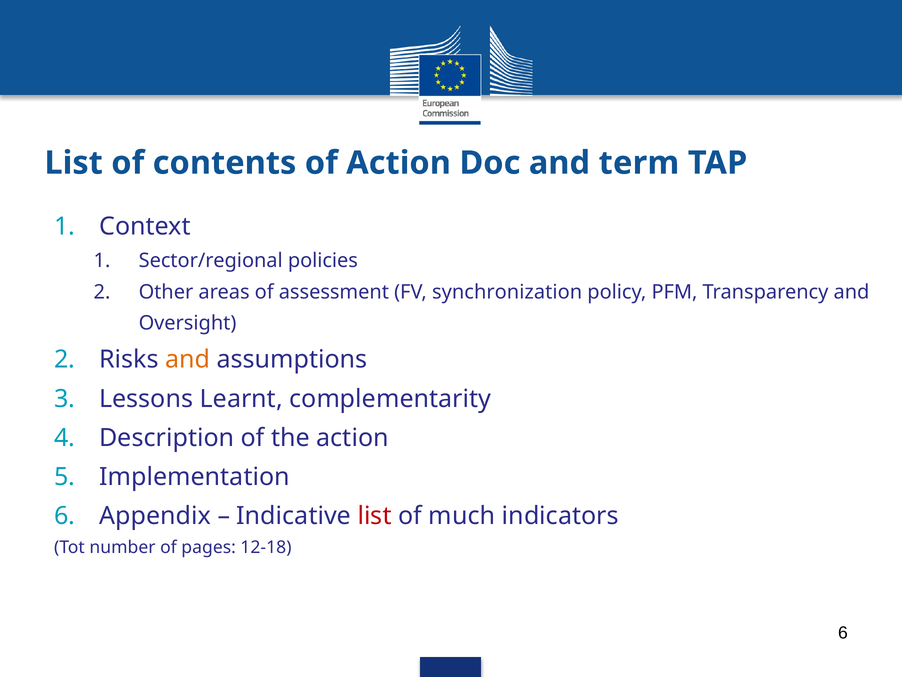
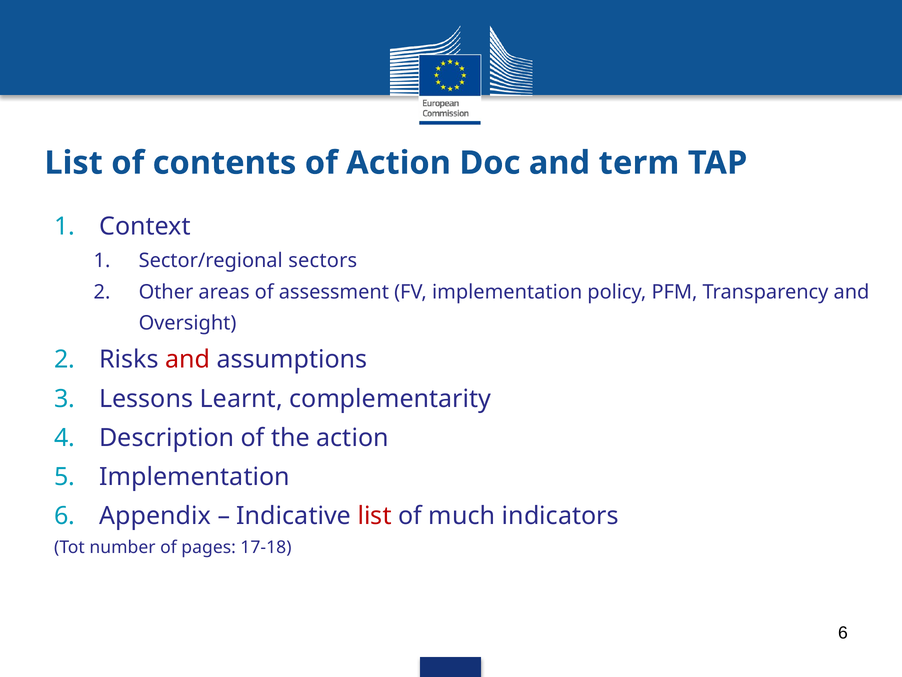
policies: policies -> sectors (323, 260)
FV synchronization: synchronization -> implementation (507, 292)
and colour: orange -> red (188, 359)
12-18: 12-18 -> 17-18 (266, 547)
